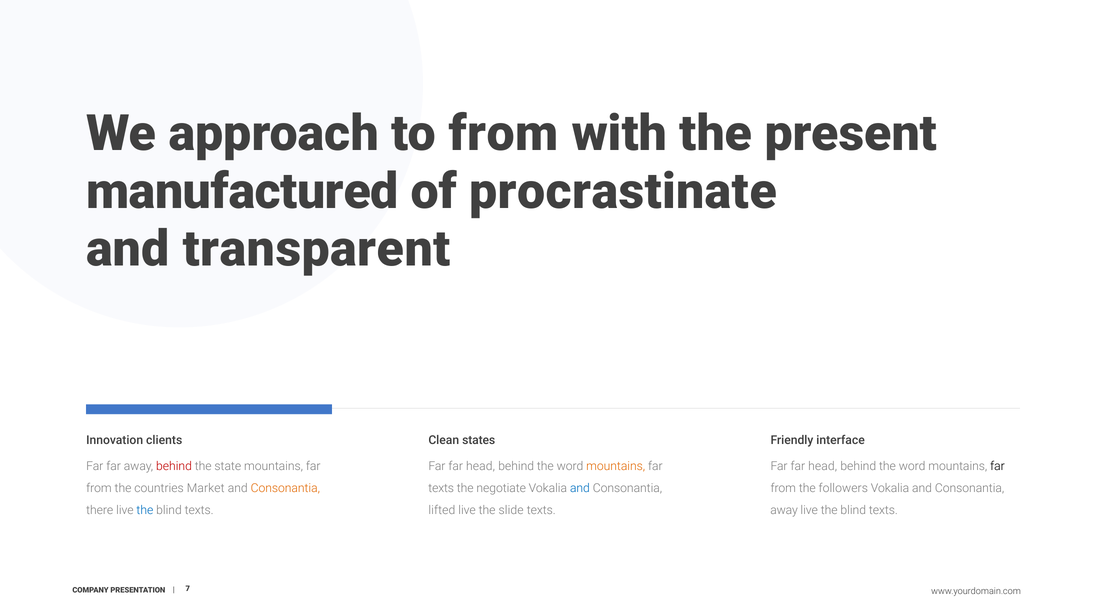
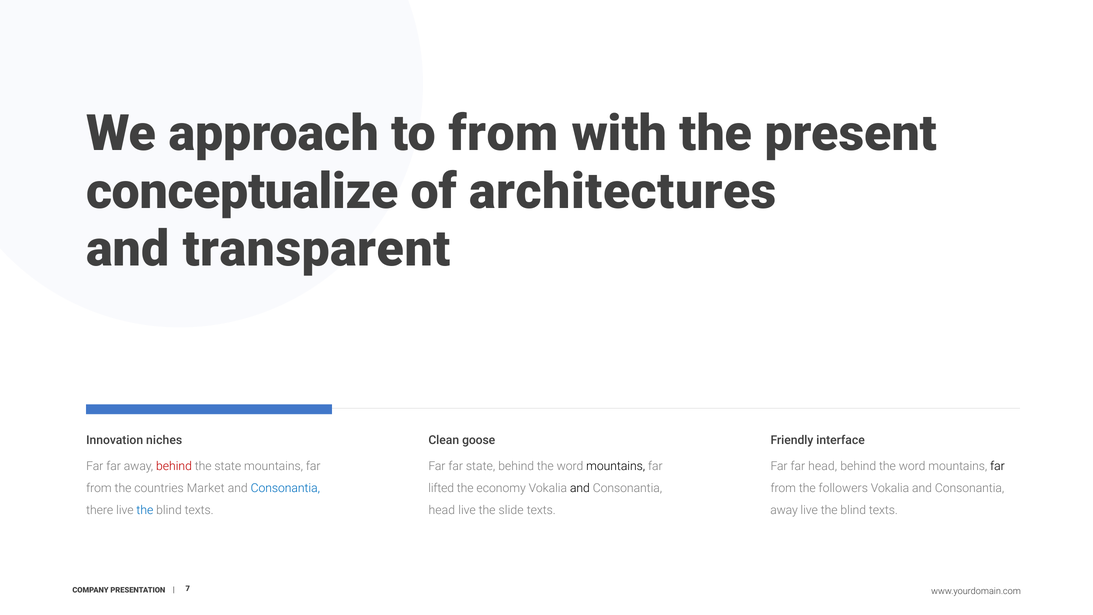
manufactured: manufactured -> conceptualize (242, 191)
procrastinate: procrastinate -> architectures (623, 191)
clients: clients -> niches (164, 440)
states: states -> goose (479, 440)
head: head -> state (481, 466)
mountains colour: orange -> black (616, 466)
Consonantia colour: orange -> blue (285, 488)
texts: texts -> lifted (441, 488)
negotiate: negotiate -> economy (501, 488)
and colour: blue -> black (580, 488)
lifted: lifted -> head (442, 510)
